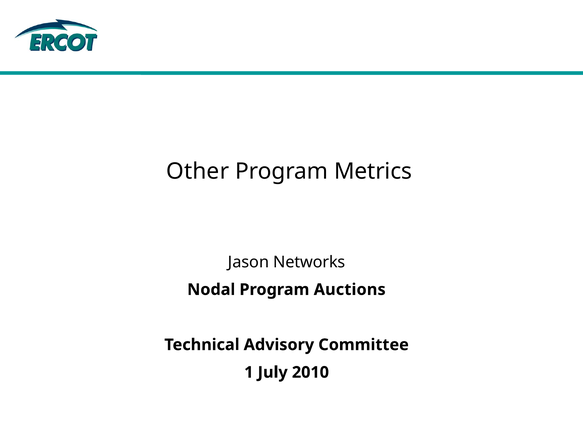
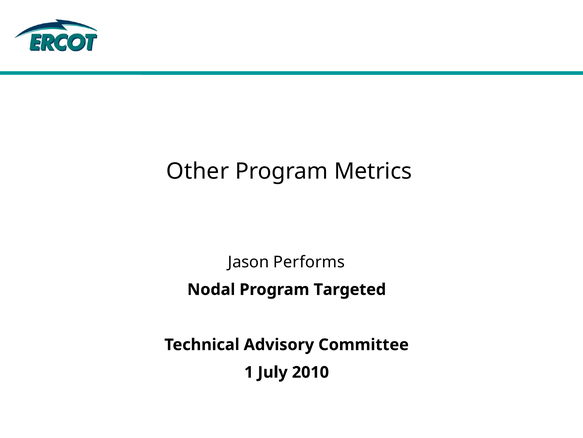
Networks: Networks -> Performs (309, 262)
Auctions: Auctions -> Targeted (350, 289)
